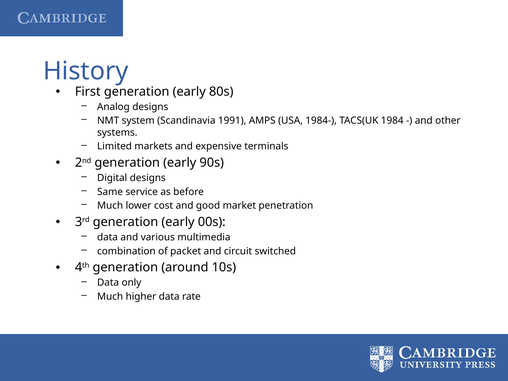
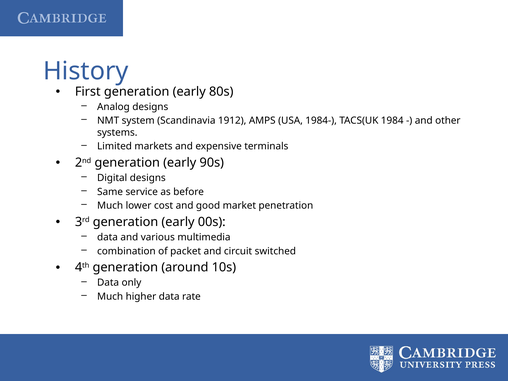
1991: 1991 -> 1912 (232, 121)
